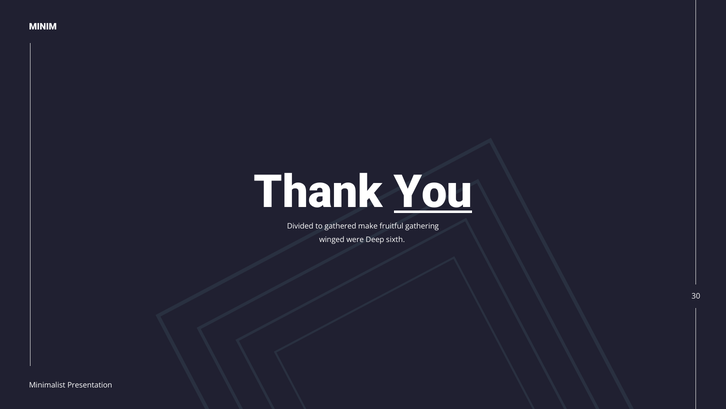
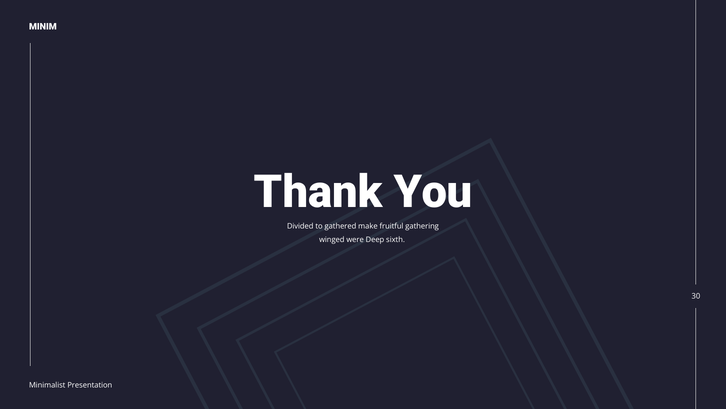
You underline: present -> none (433, 192)
